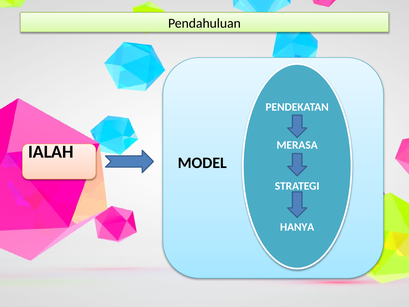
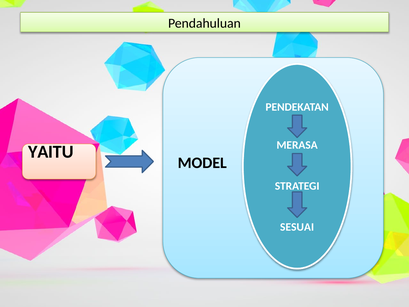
IALAH: IALAH -> YAITU (51, 152)
HANYA: HANYA -> SESUAI (297, 227)
